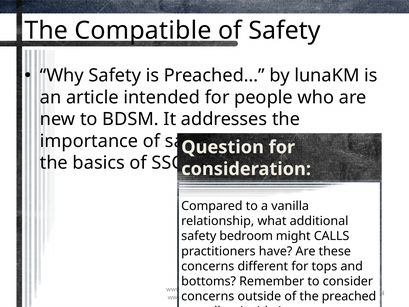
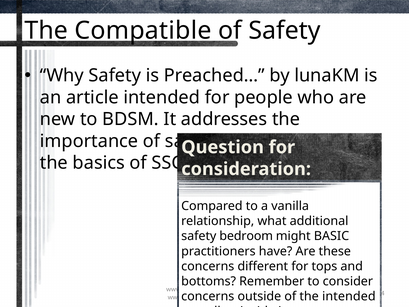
might CALLS: CALLS -> BASIC (332, 236)
the preached: preached -> intended (349, 296)
